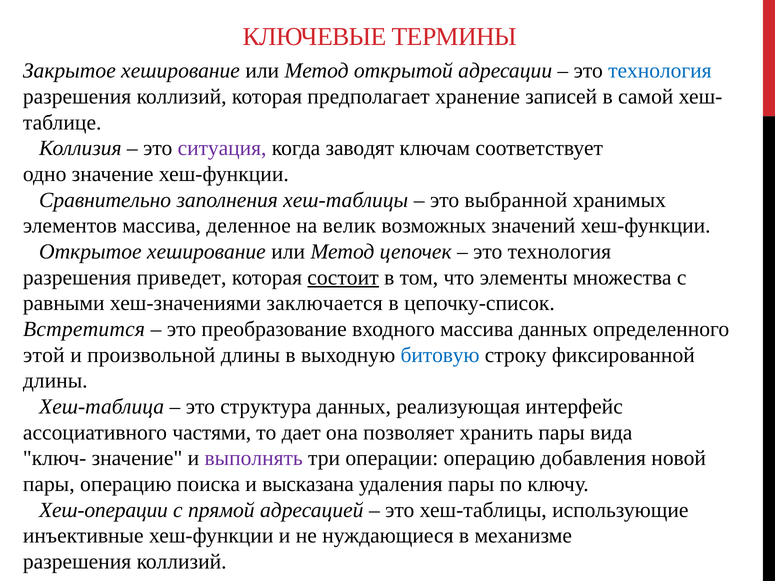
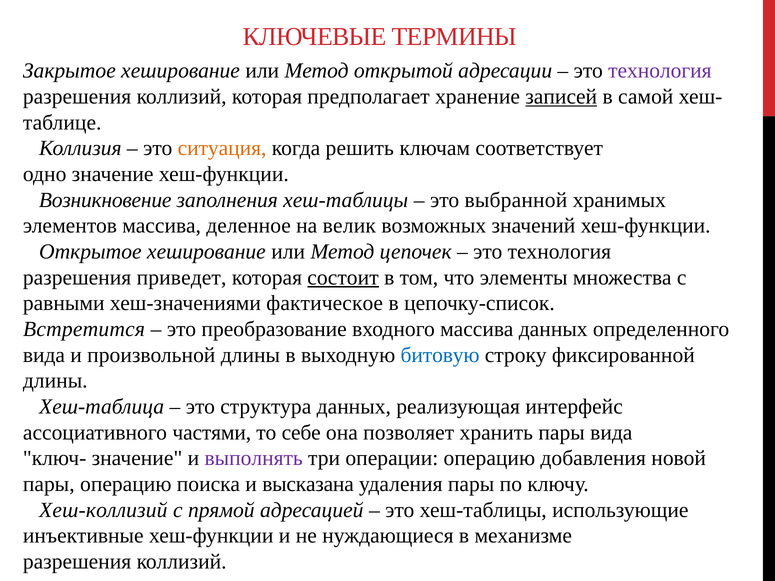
технология colour: blue -> purple (660, 71)
записей underline: none -> present (561, 97)
ситуация colour: purple -> orange (222, 148)
заводят: заводят -> решить (360, 148)
Сравнительно: Сравнительно -> Возникновение (105, 200)
заключается: заключается -> фактическое (325, 304)
этой: этой -> вида (44, 355)
дает: дает -> себе (301, 433)
Хеш-операции: Хеш-операции -> Хеш-коллизий (103, 510)
